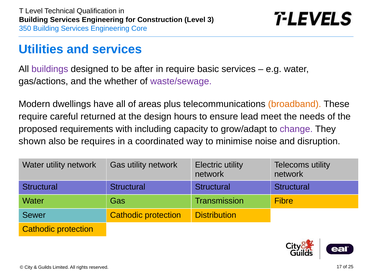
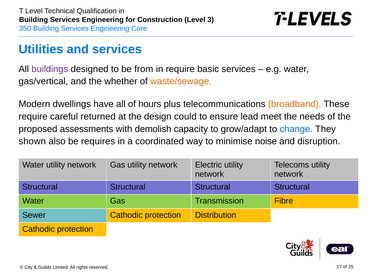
after: after -> from (144, 69)
gas/actions: gas/actions -> gas/vertical (43, 81)
waste/sewage colour: purple -> orange (181, 81)
areas: areas -> hours (150, 104)
hours: hours -> could (185, 117)
requirements: requirements -> assessments (87, 129)
including: including -> demolish (153, 129)
change colour: purple -> blue (296, 129)
